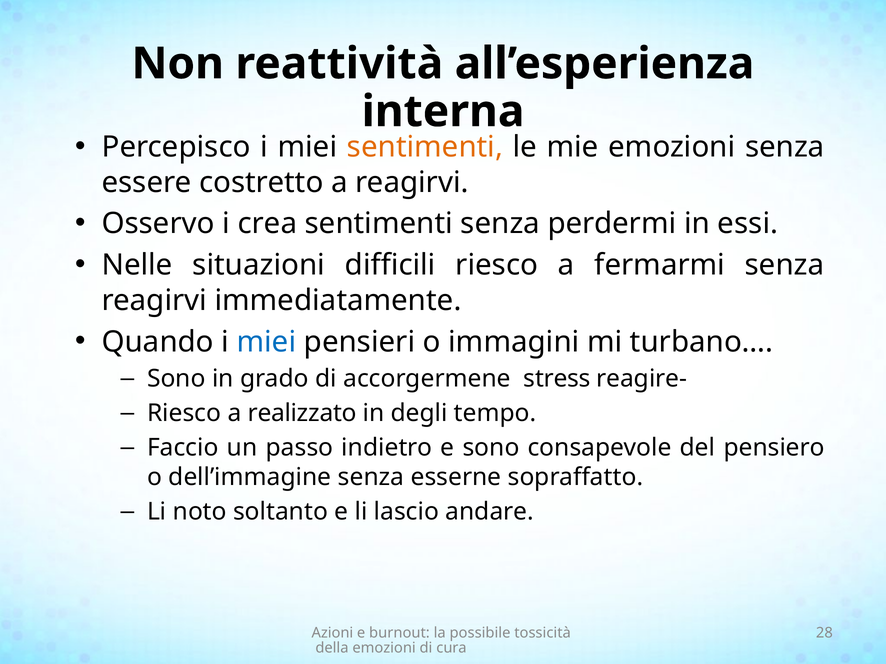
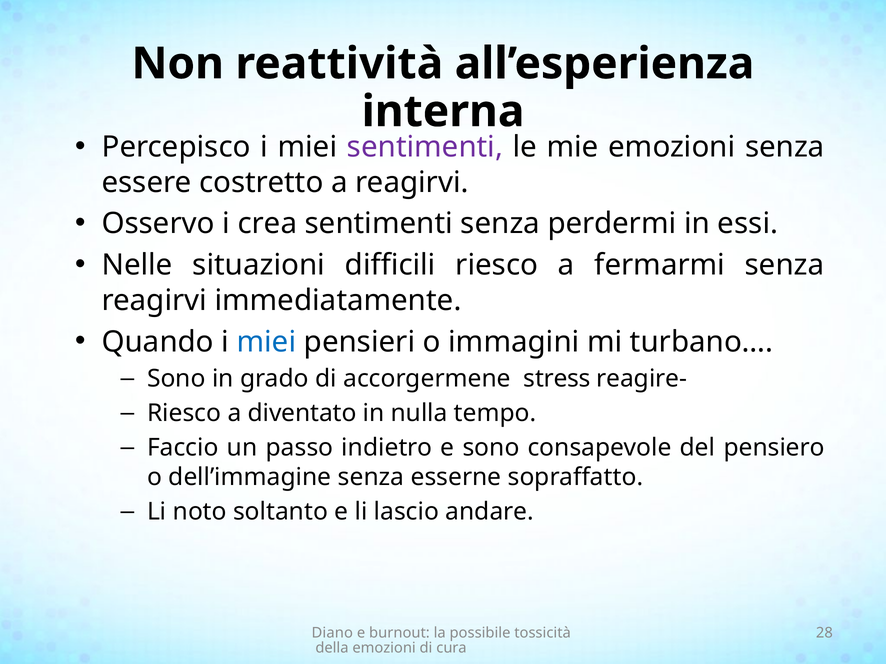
sentimenti colour: orange -> purple (425, 147)
realizzato: realizzato -> diventato (302, 414)
degli: degli -> nulla (419, 414)
Azioni: Azioni -> Diano (332, 633)
